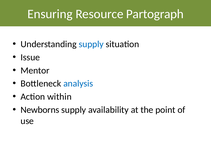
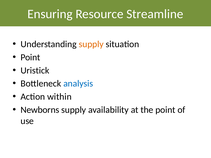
Partograph: Partograph -> Streamline (155, 14)
supply colour: blue -> orange (91, 44)
Issue: Issue -> Point (30, 57)
Mentor: Mentor -> Uristick (35, 71)
